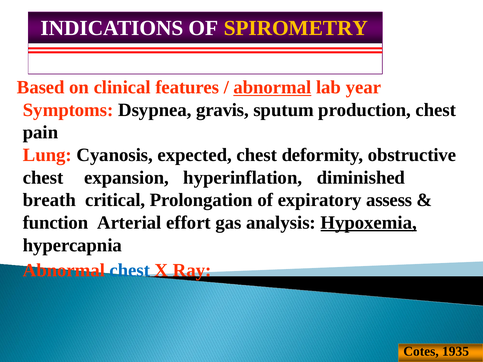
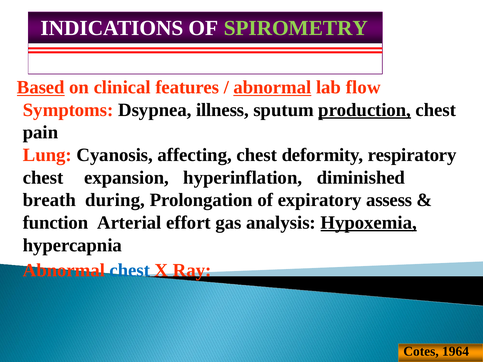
SPIROMETRY colour: yellow -> light green (296, 28)
Based underline: none -> present (41, 87)
year: year -> flow (363, 87)
gravis: gravis -> illness (222, 110)
production underline: none -> present (365, 110)
expected: expected -> affecting (195, 155)
obstructive: obstructive -> respiratory (412, 155)
critical: critical -> during (115, 200)
1935: 1935 -> 1964 (456, 352)
